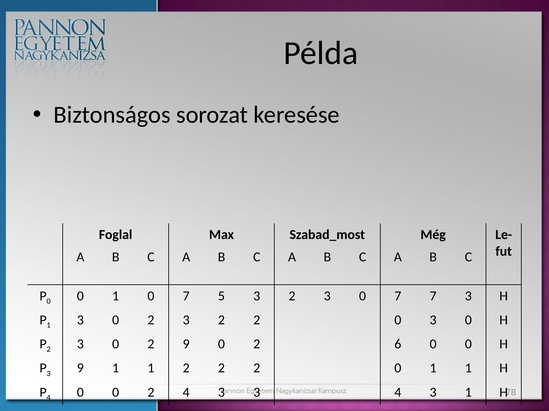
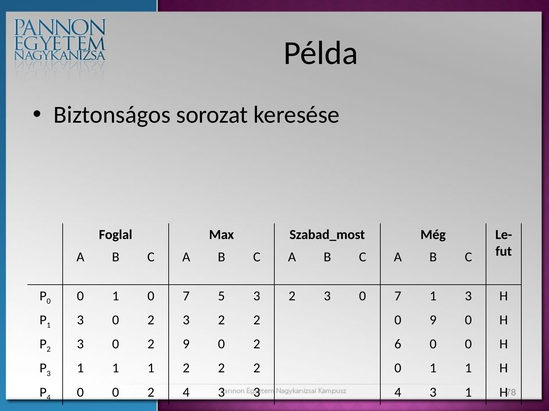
7 7: 7 -> 1 (433, 296)
0 3: 3 -> 9 (433, 321)
9: 9 -> 1 (80, 369)
